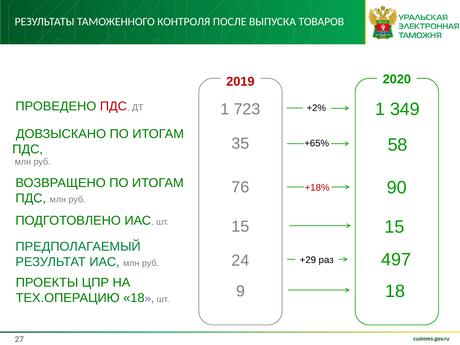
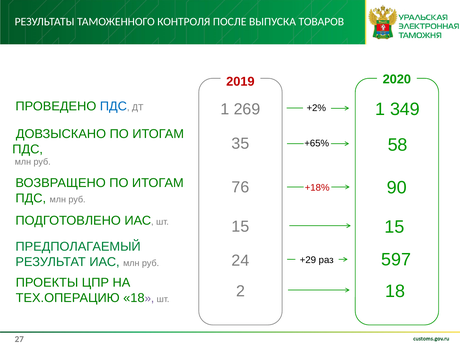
ПДС colour: red -> blue (113, 106)
723: 723 -> 269 (247, 109)
497: 497 -> 597 (396, 259)
9: 9 -> 2 (240, 291)
